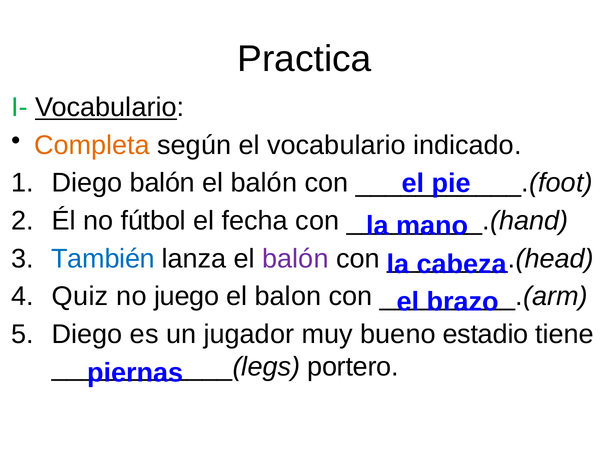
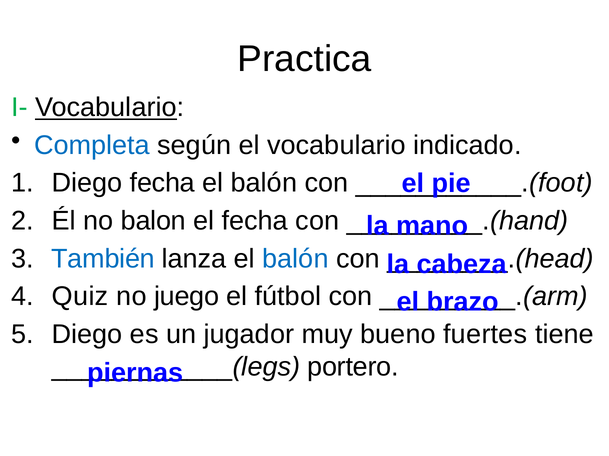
Completa colour: orange -> blue (92, 145)
Diego balón: balón -> fecha (162, 183)
fútbol: fútbol -> balon (153, 221)
balón colour: purple -> blue (295, 259)
balon: balon -> fútbol (288, 297)
estadio: estadio -> fuertes (485, 335)
